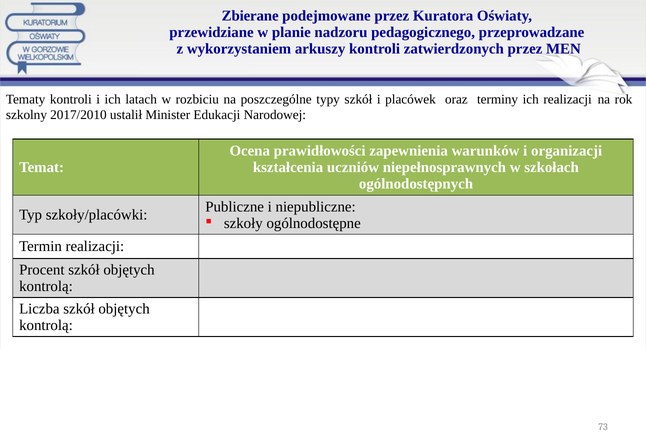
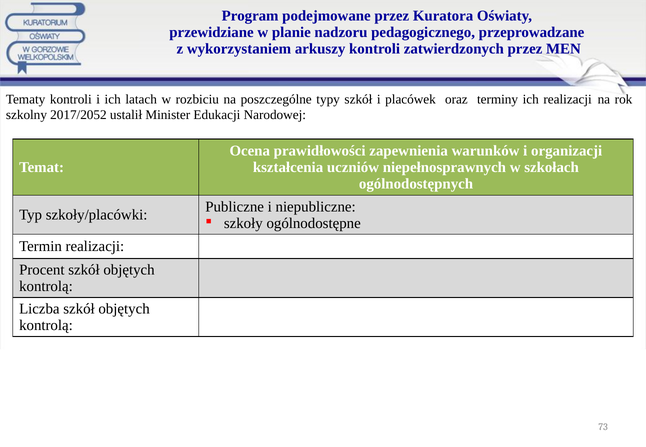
Zbierane: Zbierane -> Program (250, 16)
2017/2010: 2017/2010 -> 2017/2052 (78, 115)
